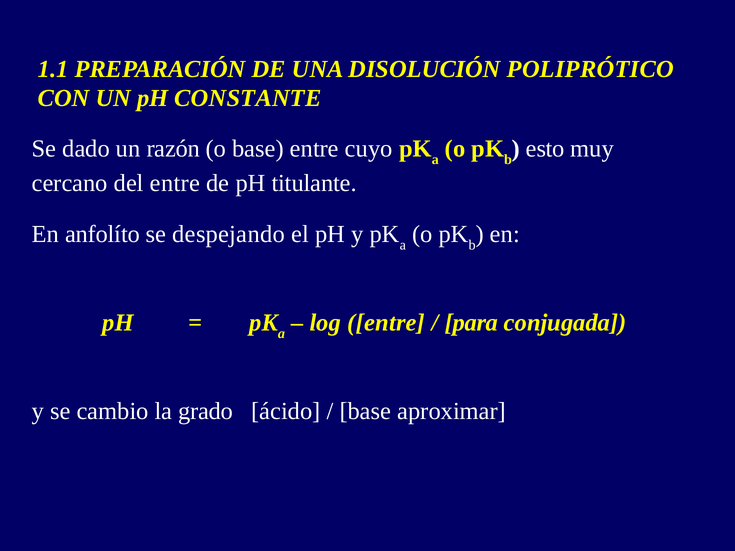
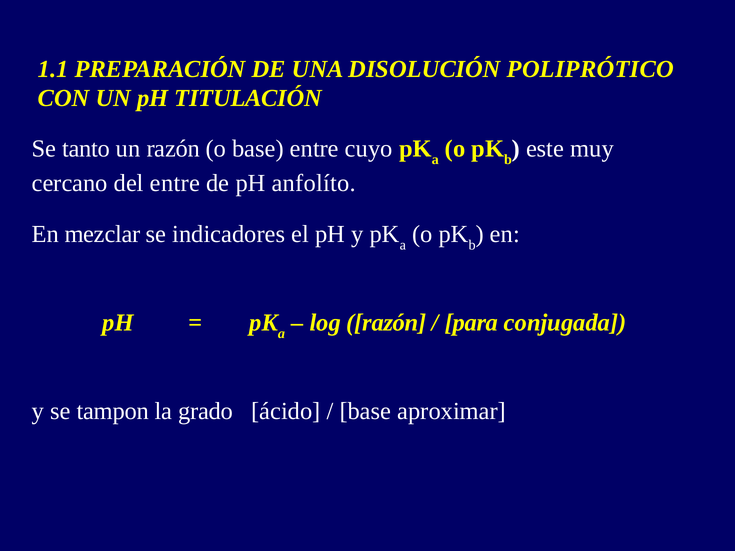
CONSTANTE: CONSTANTE -> TITULACIÓN (248, 98)
dado: dado -> tanto (86, 149)
esto: esto -> este (545, 149)
titulante: titulante -> anfolíto (314, 183)
anfolíto: anfolíto -> mezclar (103, 234)
despejando: despejando -> indicadores (229, 234)
log entre: entre -> razón (386, 323)
cambio: cambio -> tampon (113, 412)
